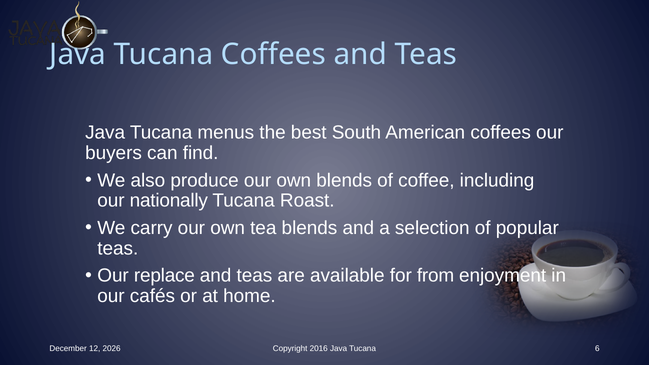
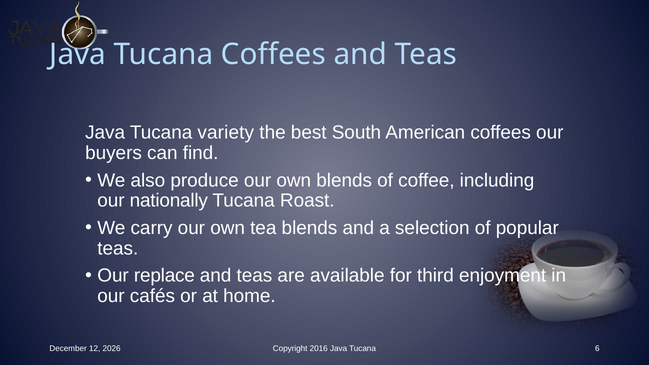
menus: menus -> variety (226, 133)
from: from -> third (435, 276)
